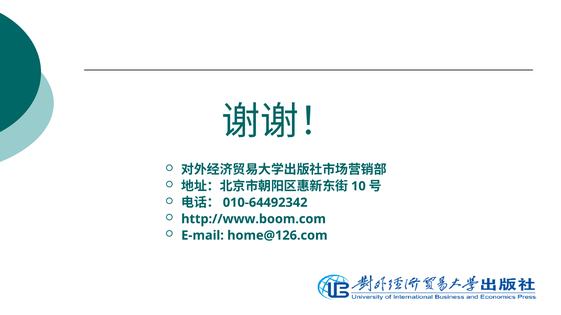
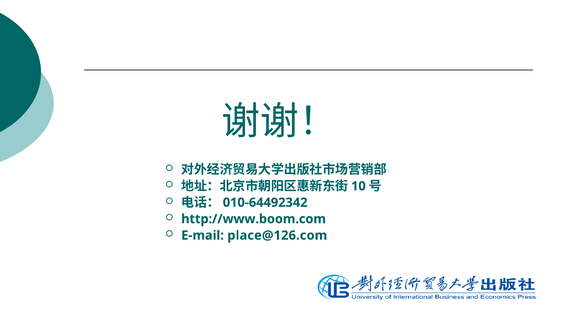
home@126.com: home@126.com -> place@126.com (277, 236)
